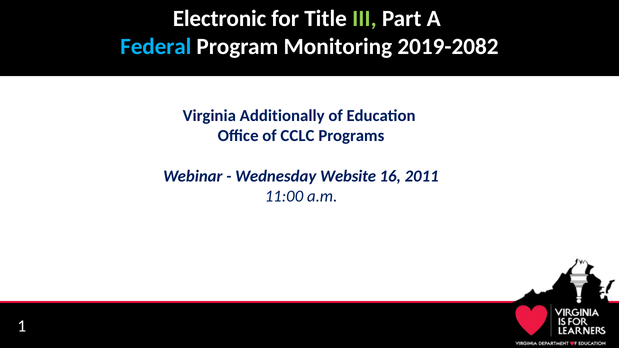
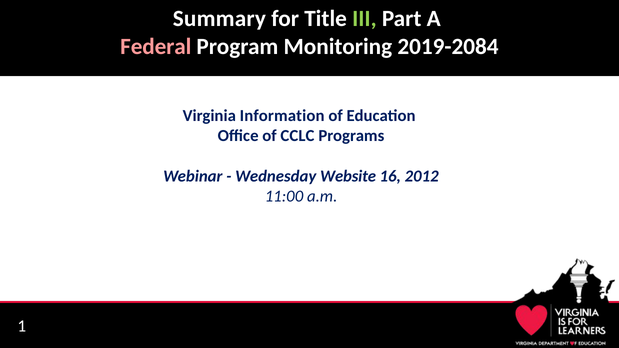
Electronic: Electronic -> Summary (219, 19)
Federal colour: light blue -> pink (156, 46)
2019-2082: 2019-2082 -> 2019-2084 (448, 46)
Additionally: Additionally -> Information (282, 116)
2011: 2011 -> 2012 (422, 176)
